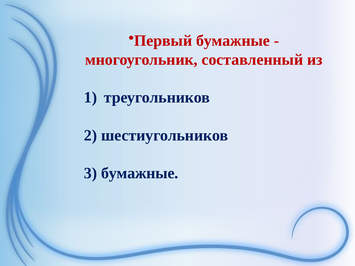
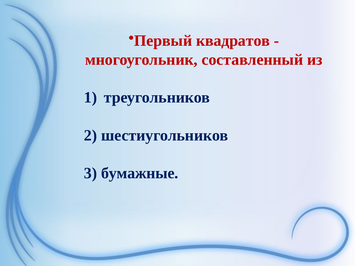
Первый бумажные: бумажные -> квадратов (233, 41)
